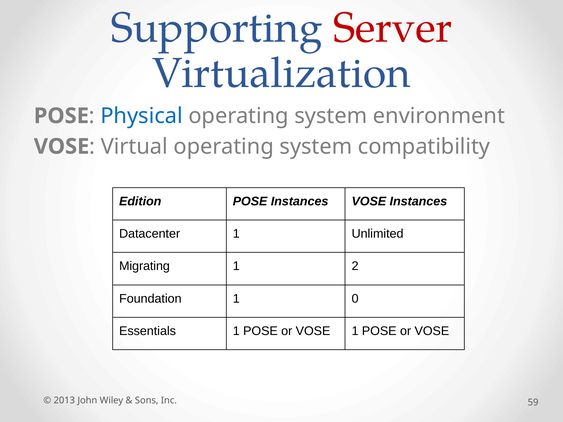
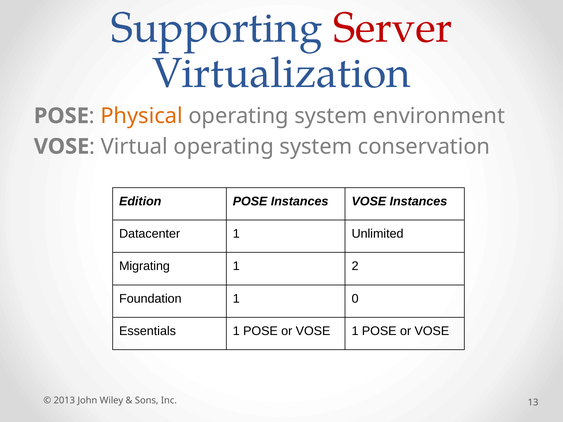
Physical colour: blue -> orange (142, 116)
compatibility: compatibility -> conservation (424, 147)
59: 59 -> 13 (533, 402)
